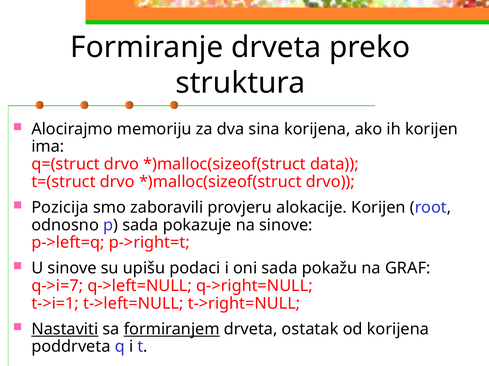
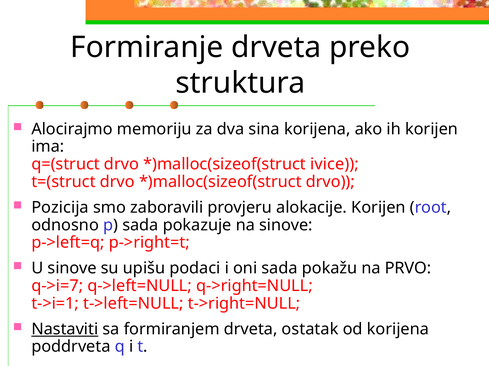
data: data -> ivice (334, 165)
GRAF: GRAF -> PRVO (408, 269)
formiranjem underline: present -> none (172, 330)
